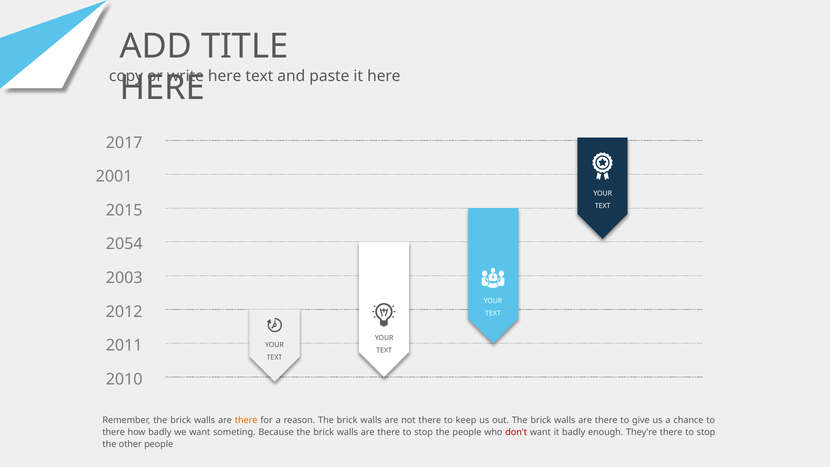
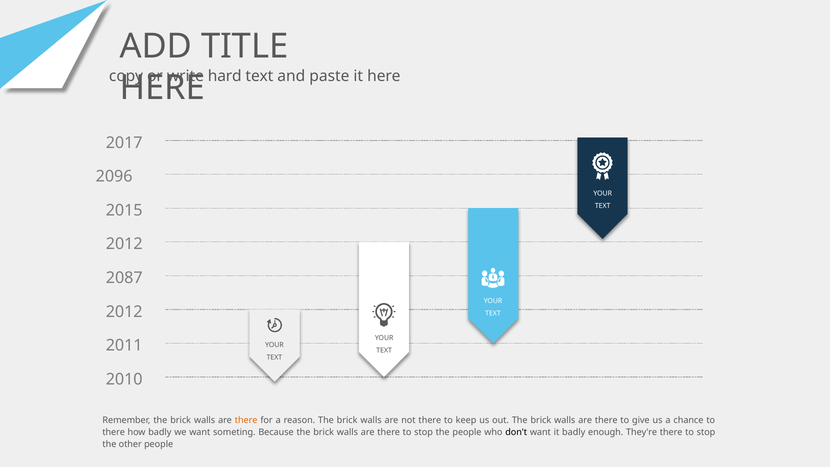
here: here -> hard (225, 76)
2001: 2001 -> 2096 (114, 176)
2054: 2054 -> 2012 (124, 244)
2003: 2003 -> 2087 (124, 278)
don't colour: red -> black (516, 432)
